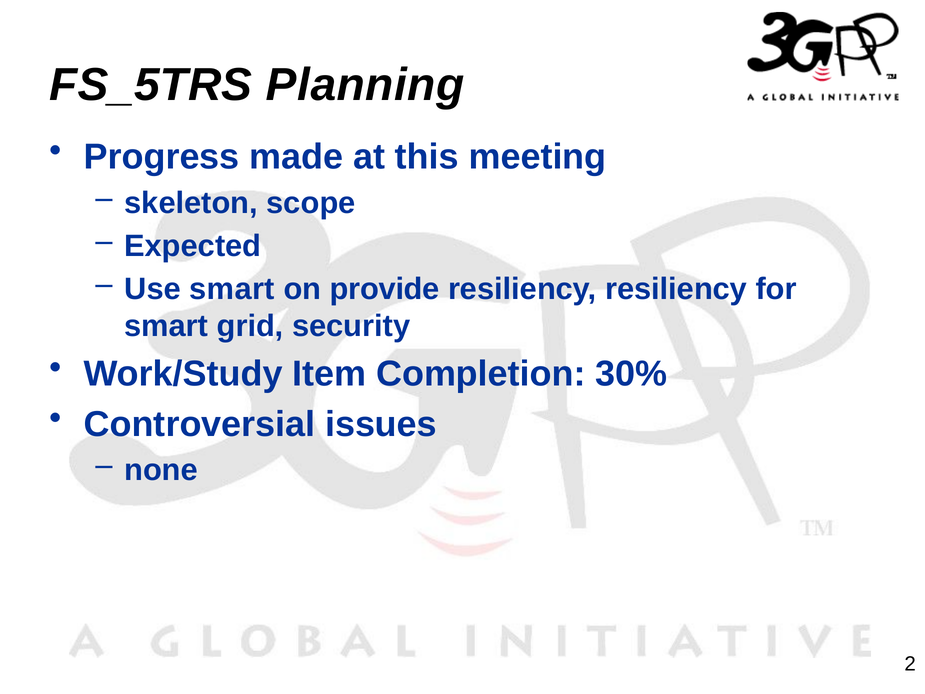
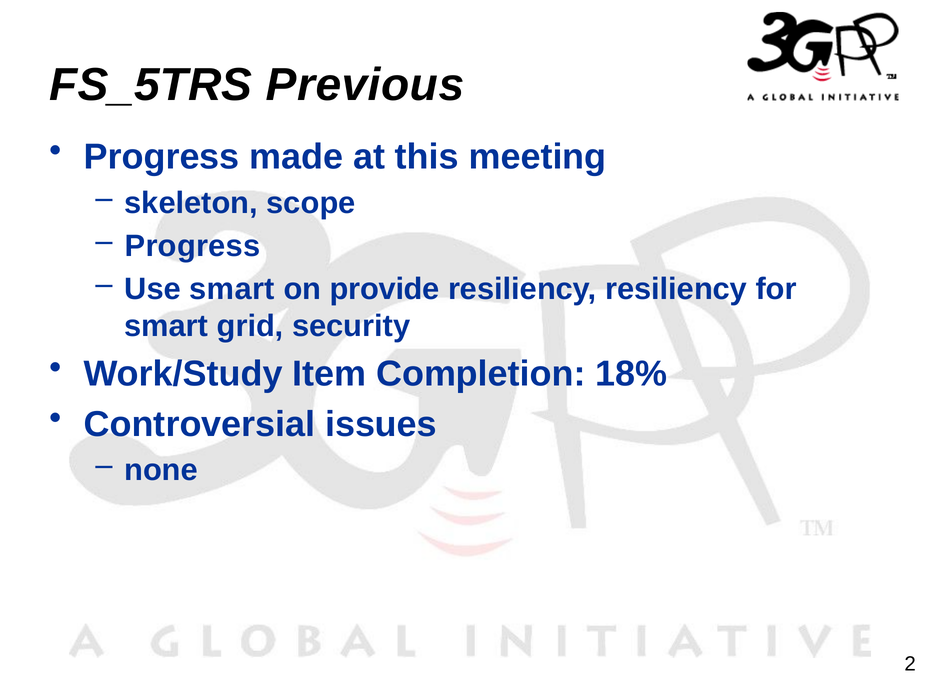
Planning: Planning -> Previous (365, 85)
Expected: Expected -> Progress (193, 246)
30%: 30% -> 18% (631, 374)
